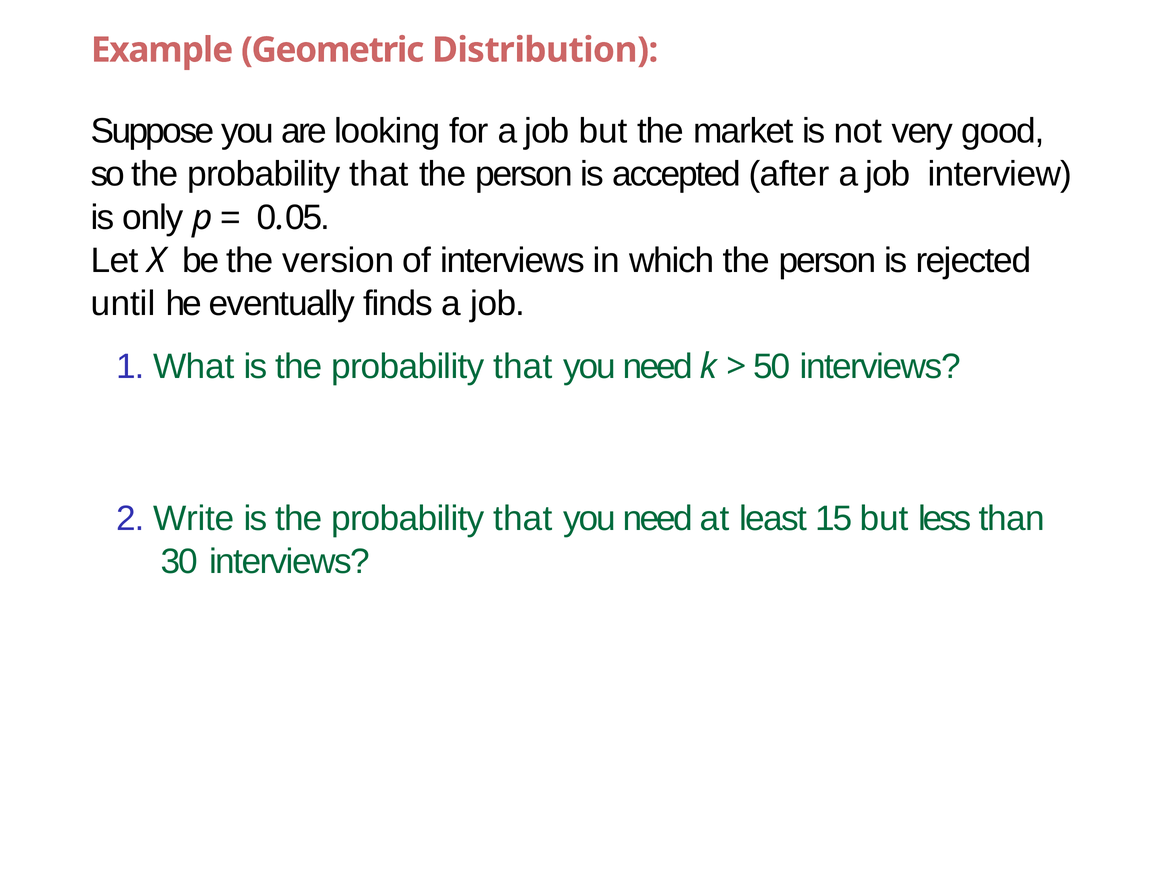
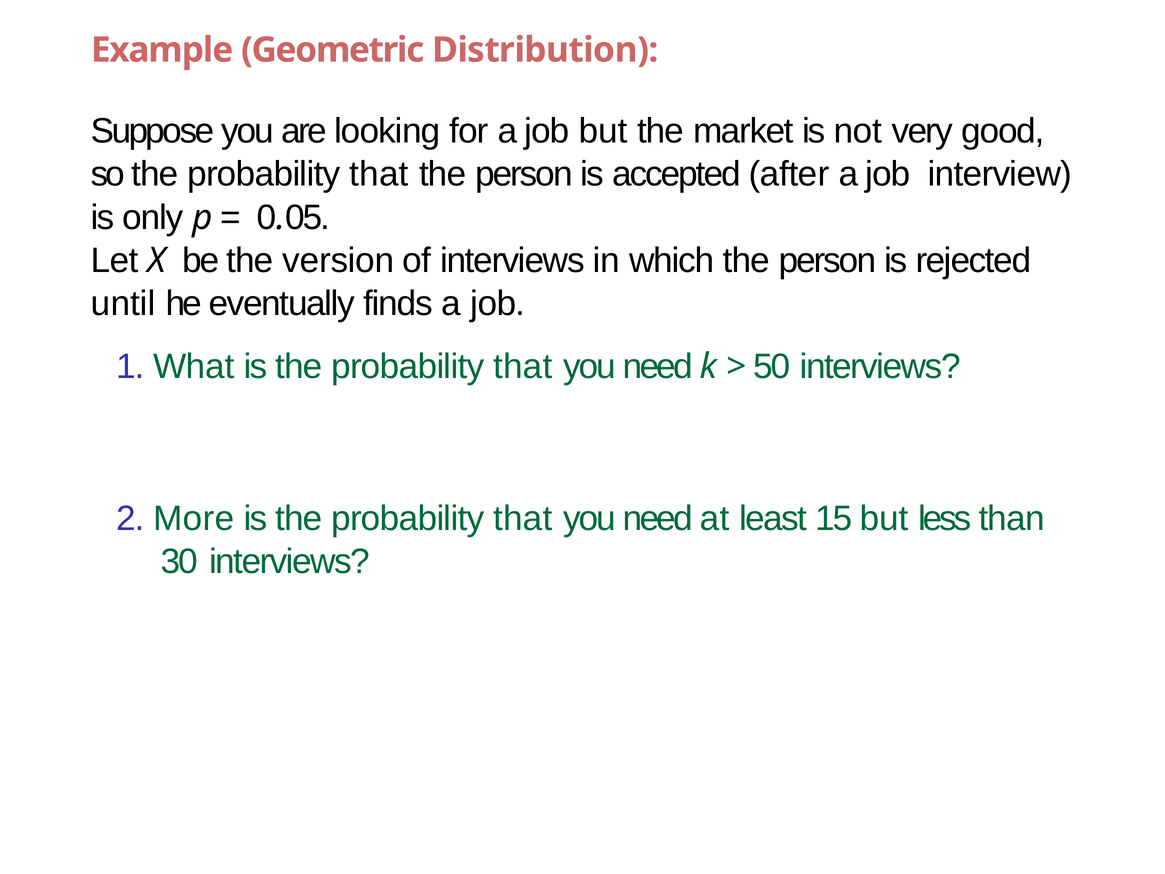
Write: Write -> More (194, 519)
